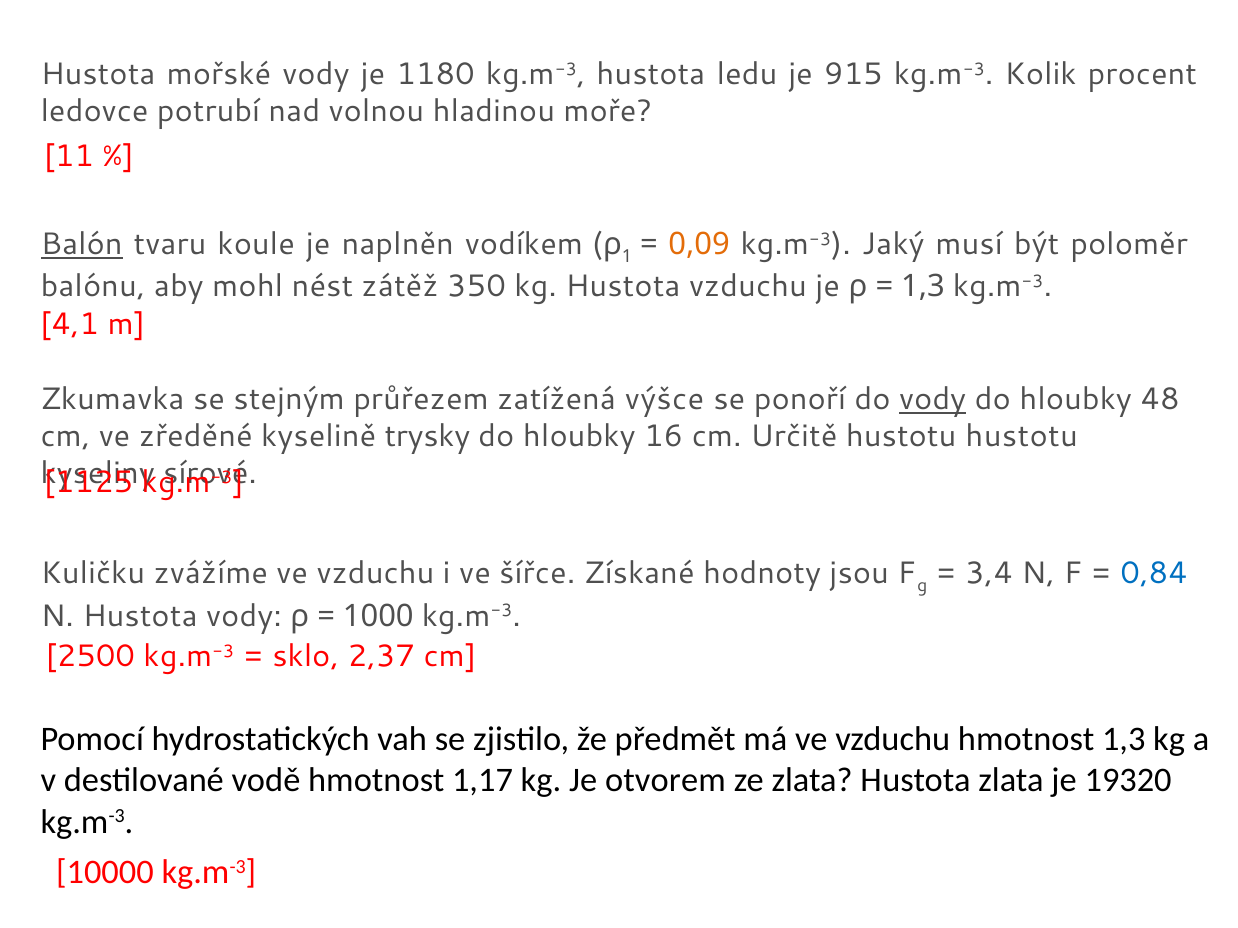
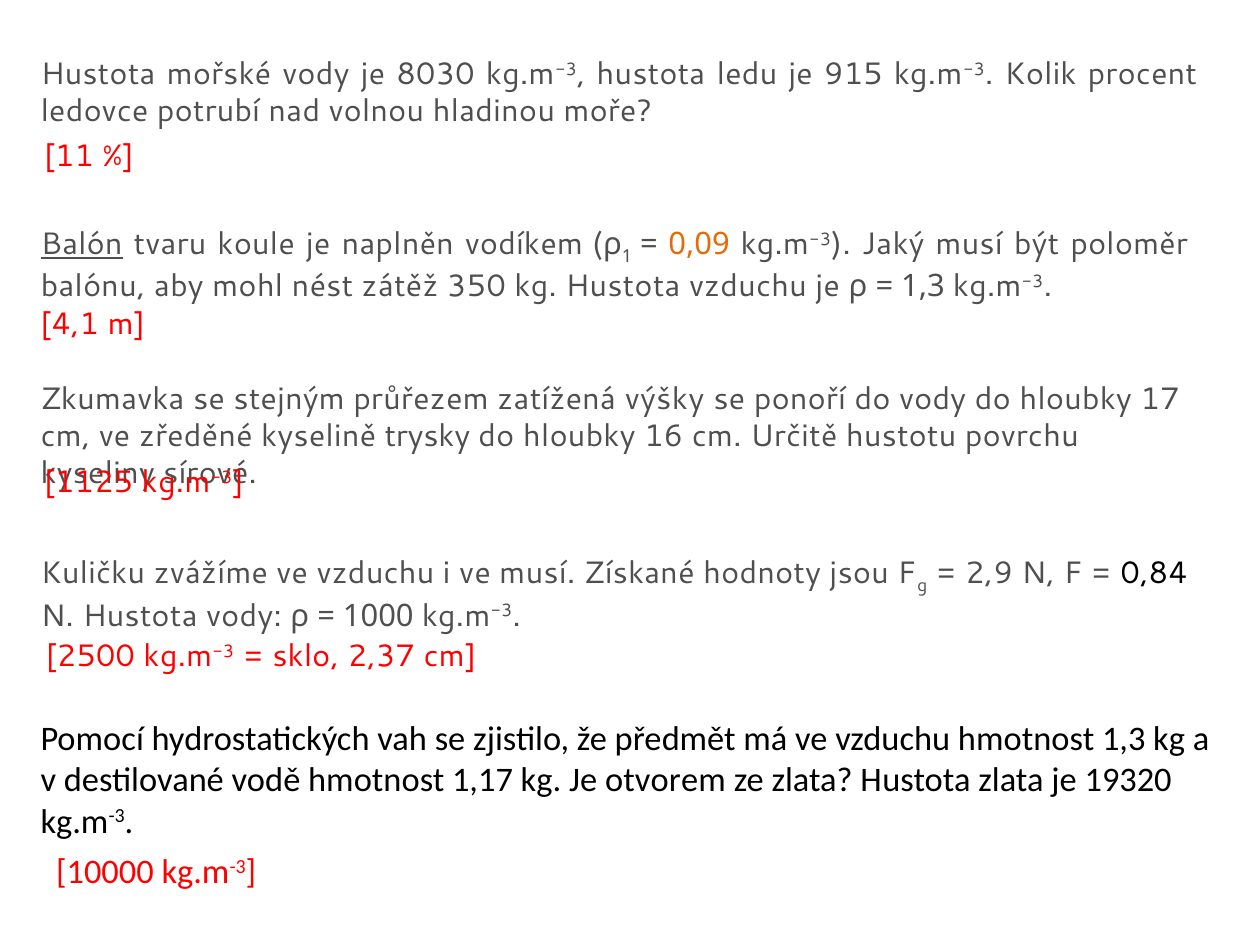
1180: 1180 -> 8030 (436, 74)
výšce: výšce -> výšky (665, 400)
vody underline: present -> none (933, 400)
48: 48 -> 17 (1160, 400)
hustotu hustotu: hustotu -> povrchu (1022, 437)
ve šířce: šířce -> musí (537, 574)
3,4: 3,4 -> 2,9 (989, 574)
0,84 colour: blue -> black (1154, 574)
